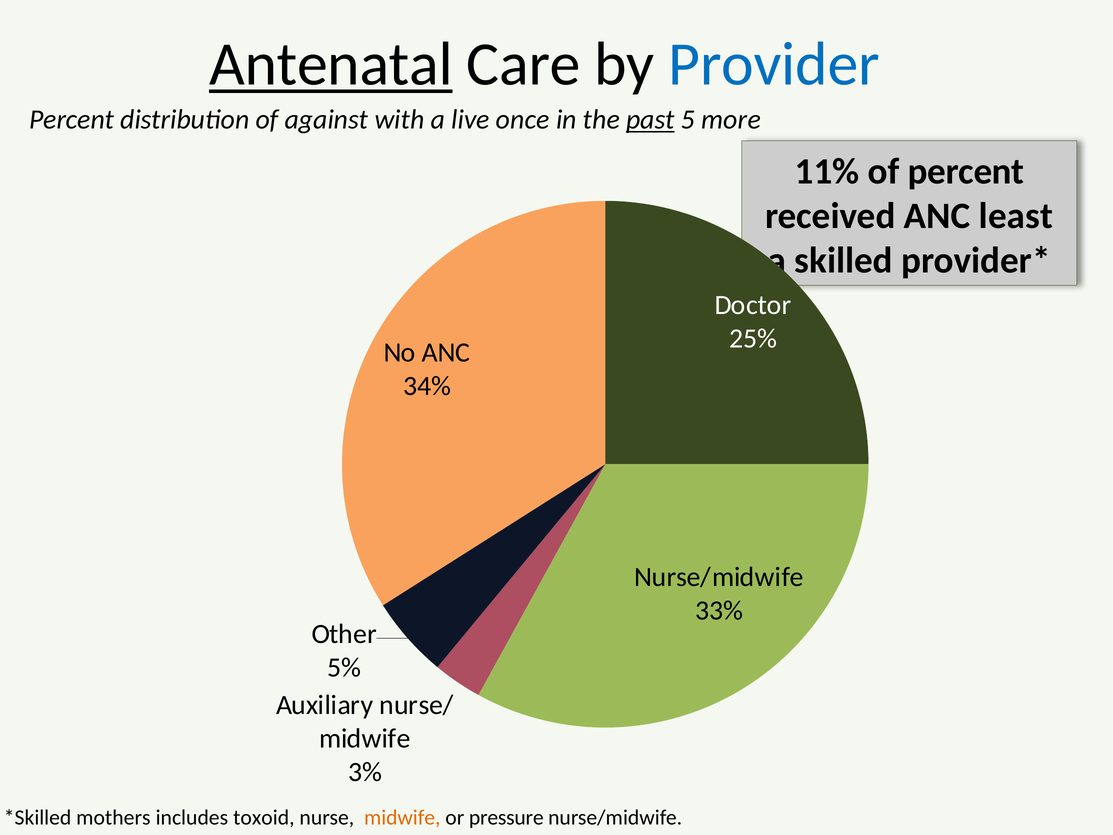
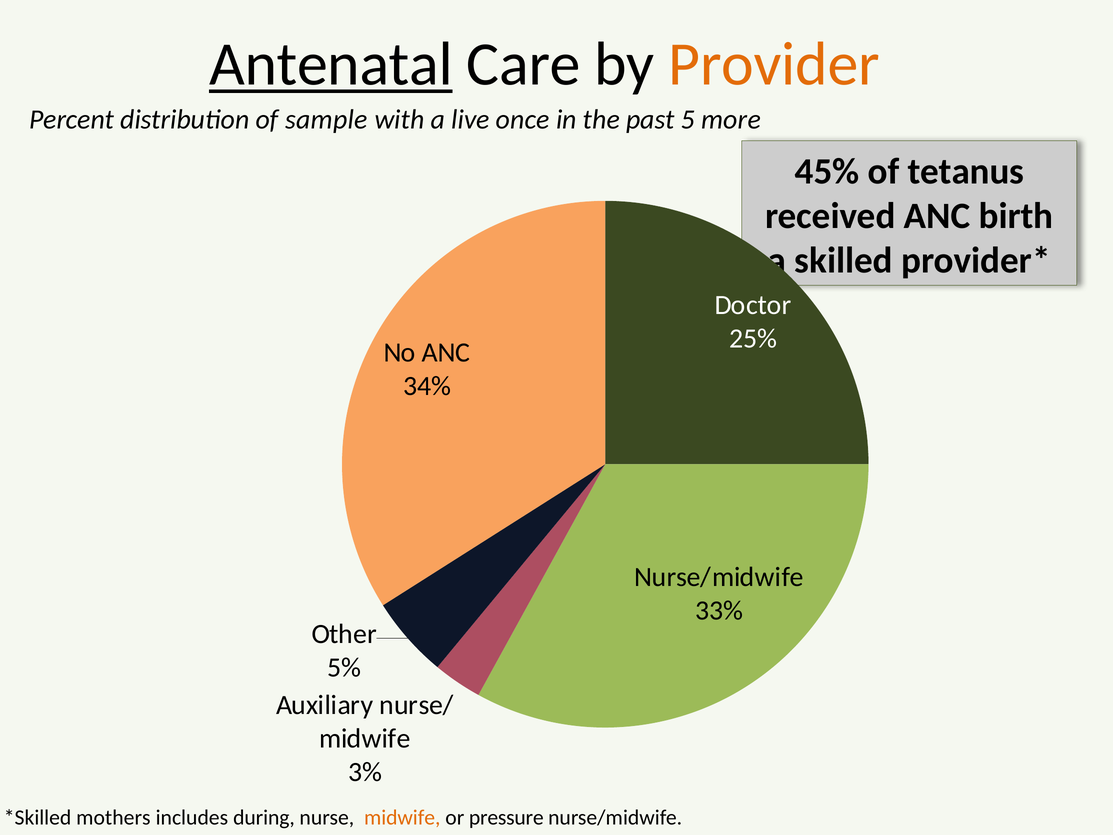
Provider colour: blue -> orange (774, 65)
against: against -> sample (326, 120)
past underline: present -> none (650, 120)
11%: 11% -> 45% (827, 171)
of percent: percent -> tetanus (966, 171)
least: least -> birth (1016, 216)
toxoid: toxoid -> during (264, 817)
